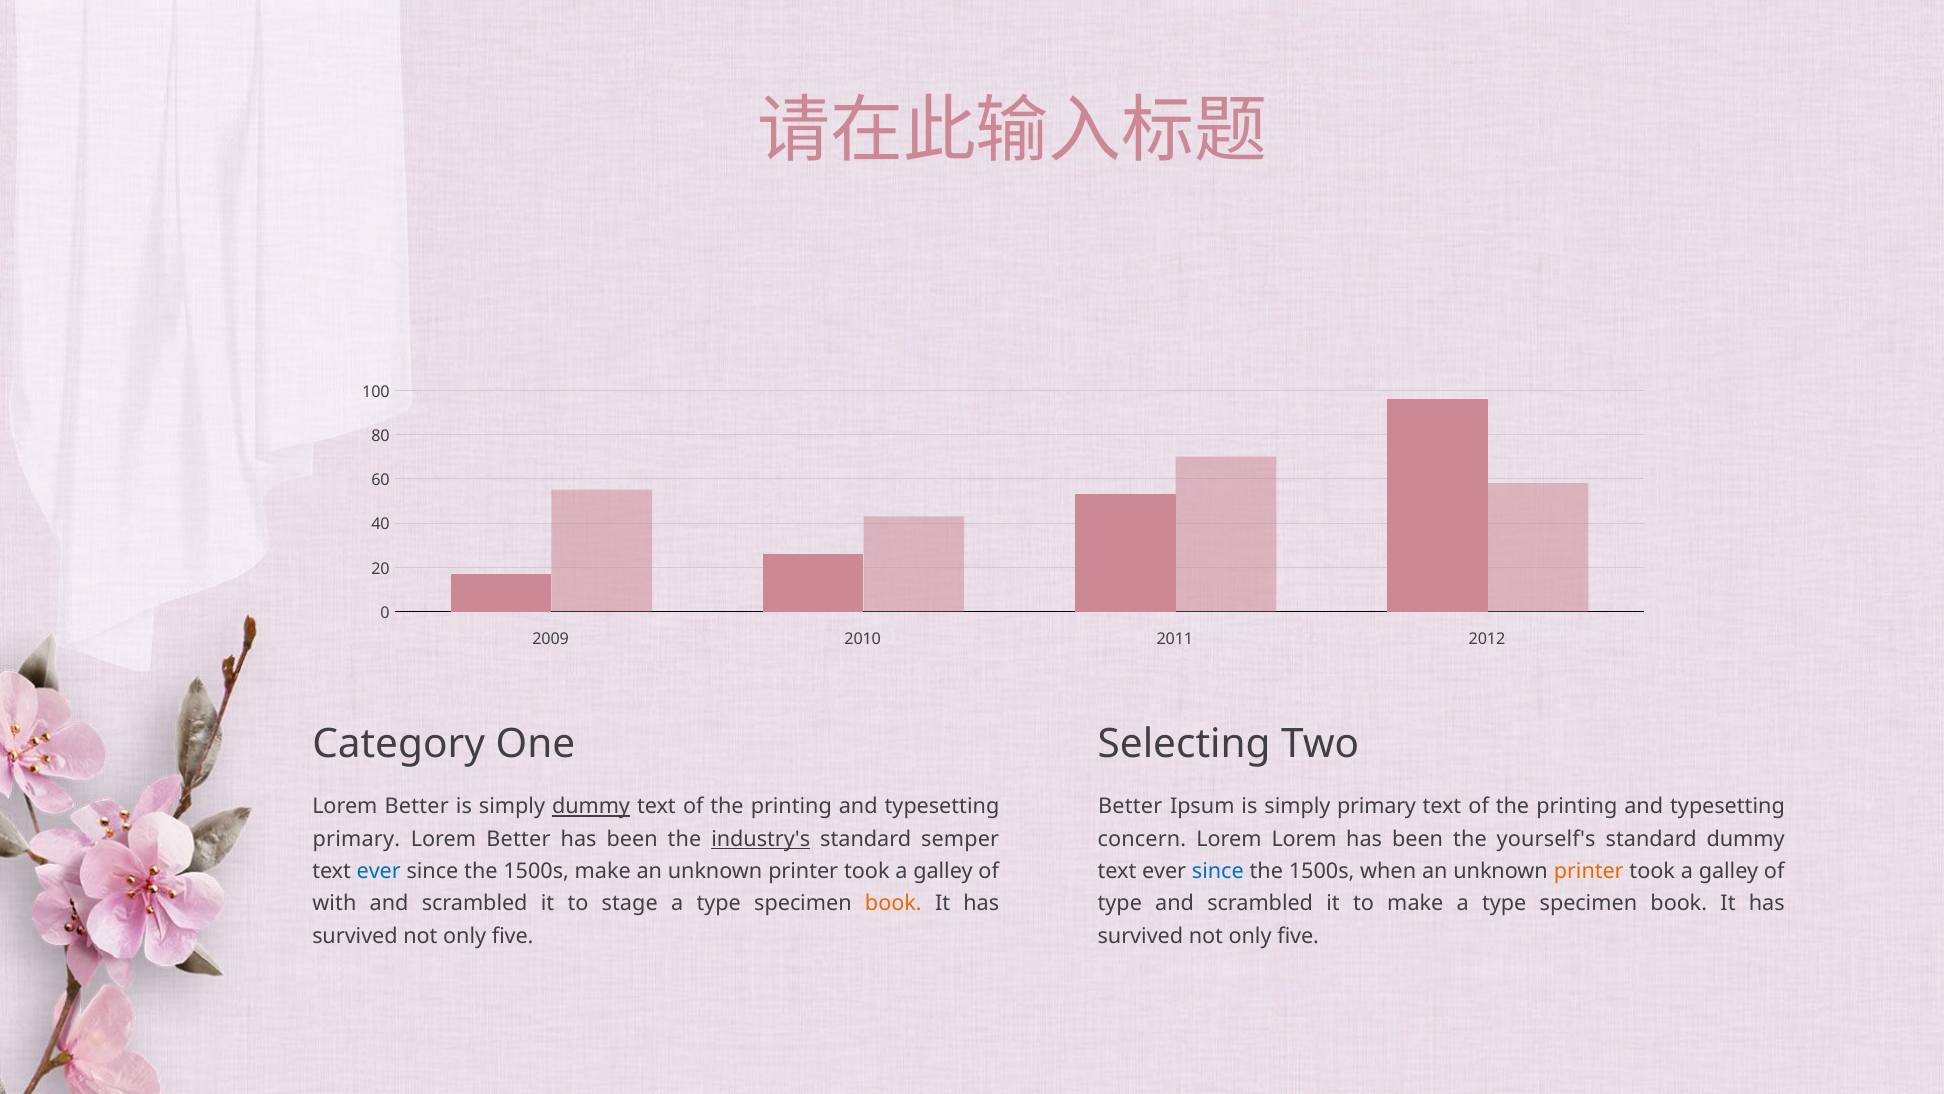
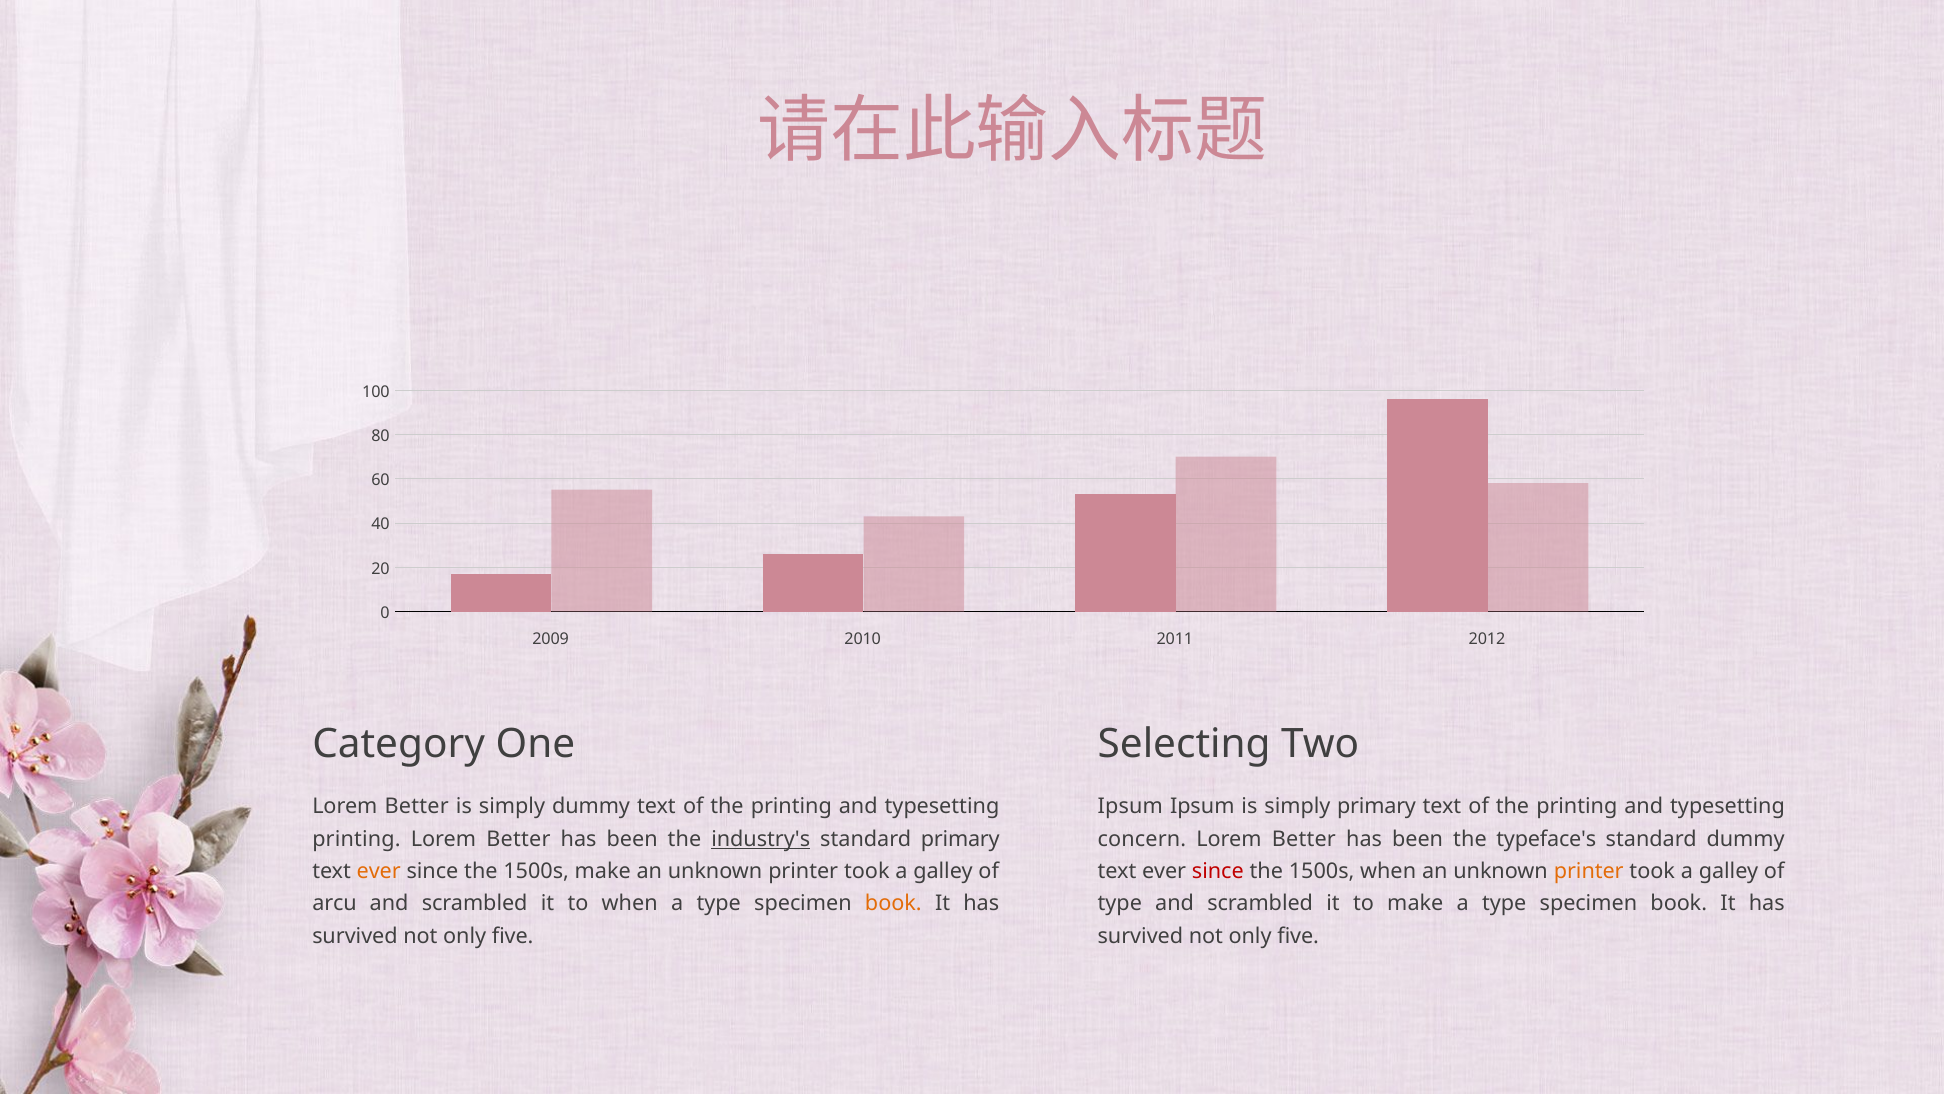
dummy underline: present -> none (591, 806)
Better: Better -> Ipsum (1130, 806)
primary: primary -> printing (356, 839)
standard semper: semper -> primary (960, 839)
Lorem: Lorem -> Better (1304, 839)
yourself's: yourself's -> typeface's (1546, 839)
ever colour: blue -> orange (379, 871)
since colour: blue -> red (1218, 871)
with: with -> arcu (334, 903)
to stage: stage -> when (630, 903)
